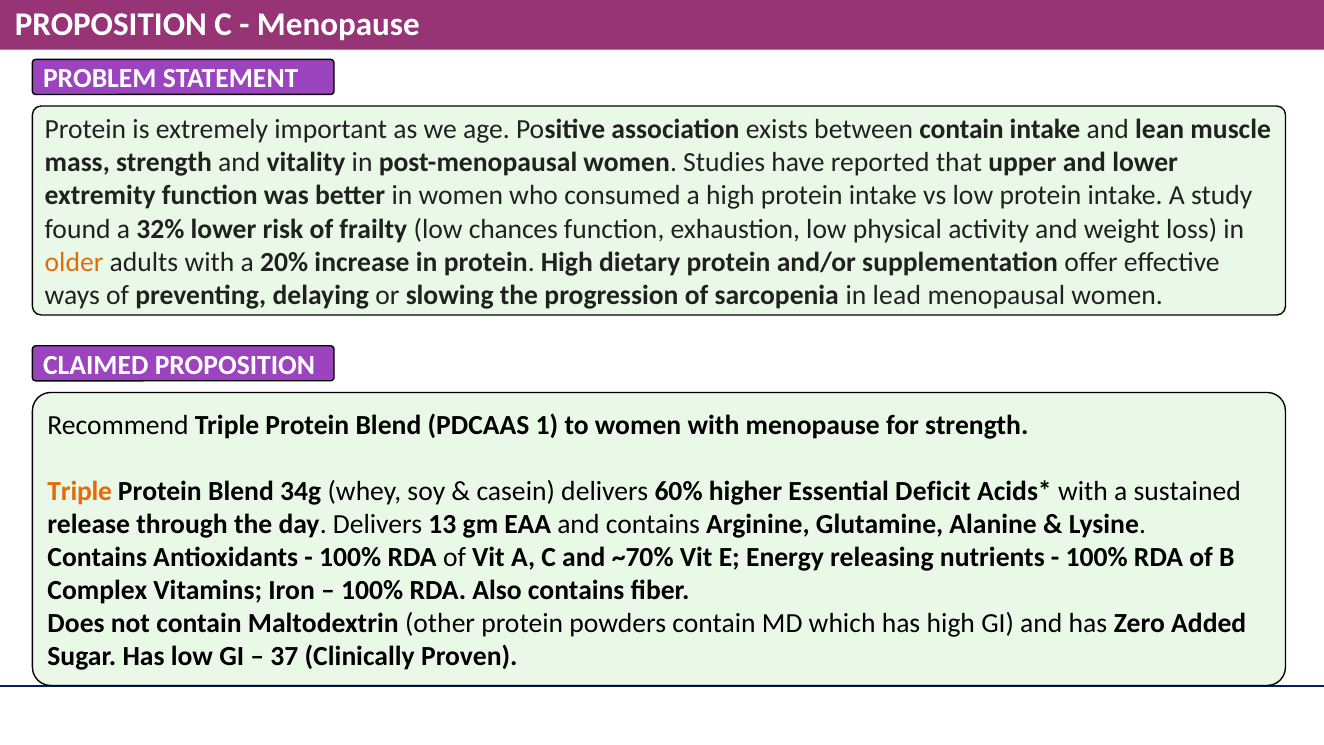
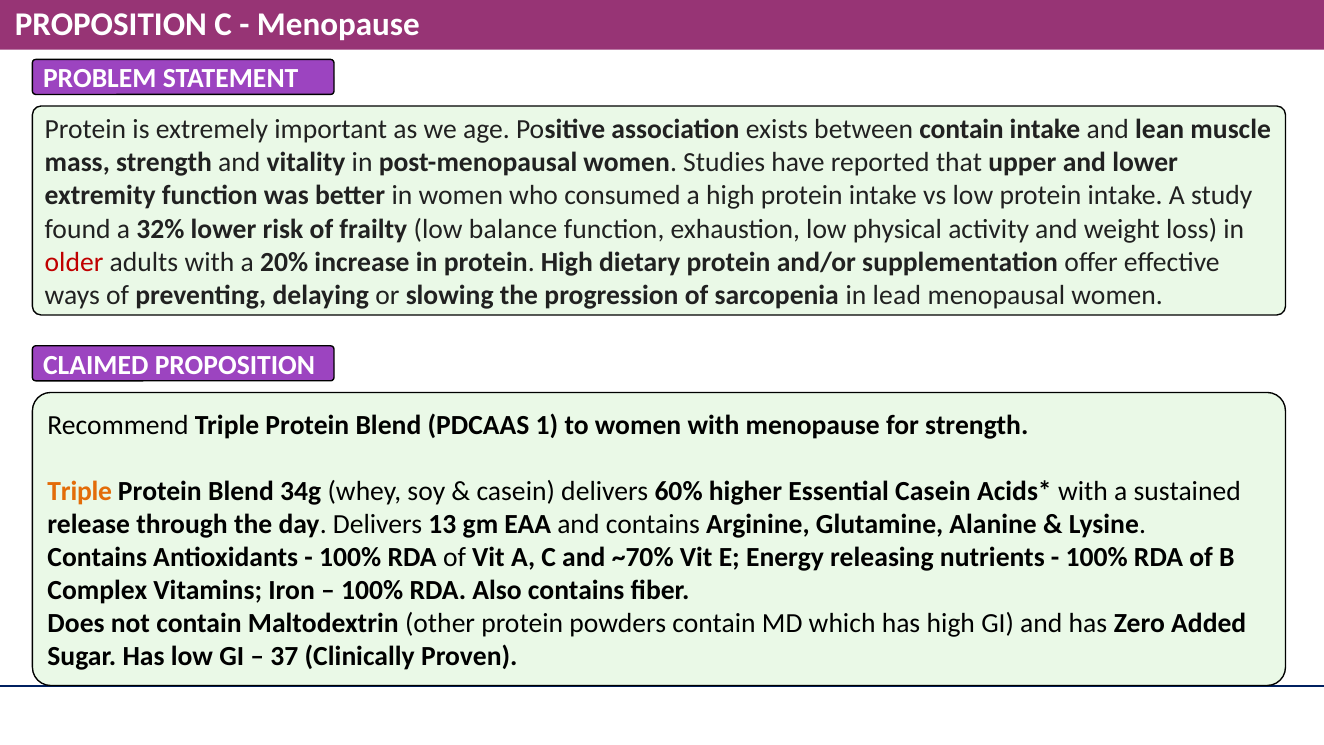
chances: chances -> balance (513, 229)
older colour: orange -> red (74, 262)
Essential Deficit: Deficit -> Casein (933, 491)
